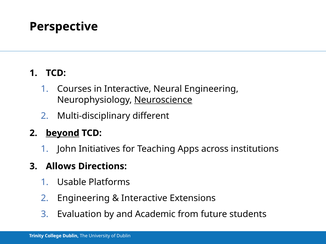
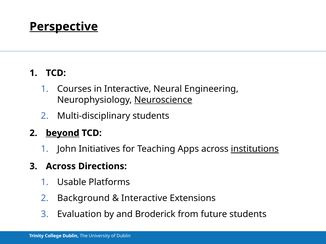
Perspective underline: none -> present (64, 27)
Multi-disciplinary different: different -> students (151, 116)
institutions underline: none -> present (255, 149)
Allows: Allows -> Across (61, 167)
Engineering: Engineering -> Background (83, 199)
Academic: Academic -> Broderick (155, 215)
